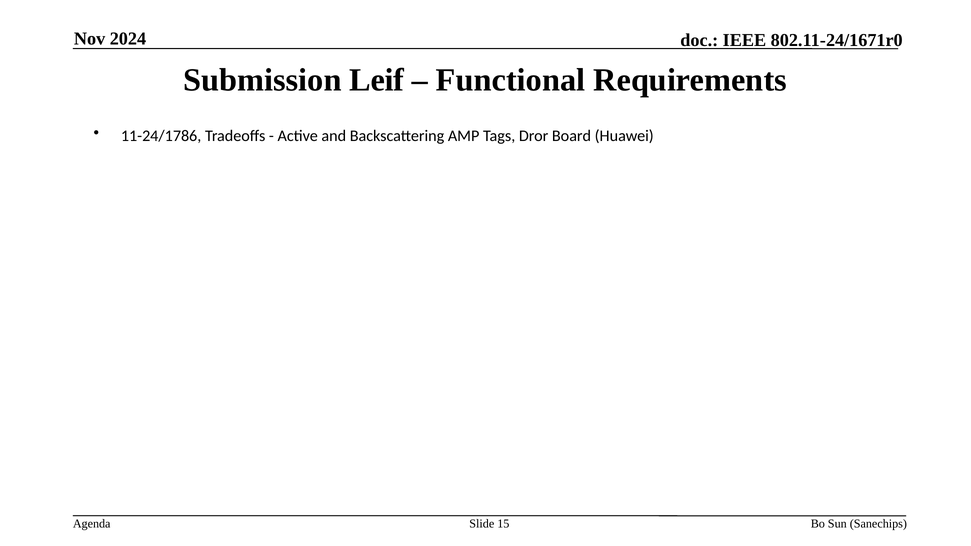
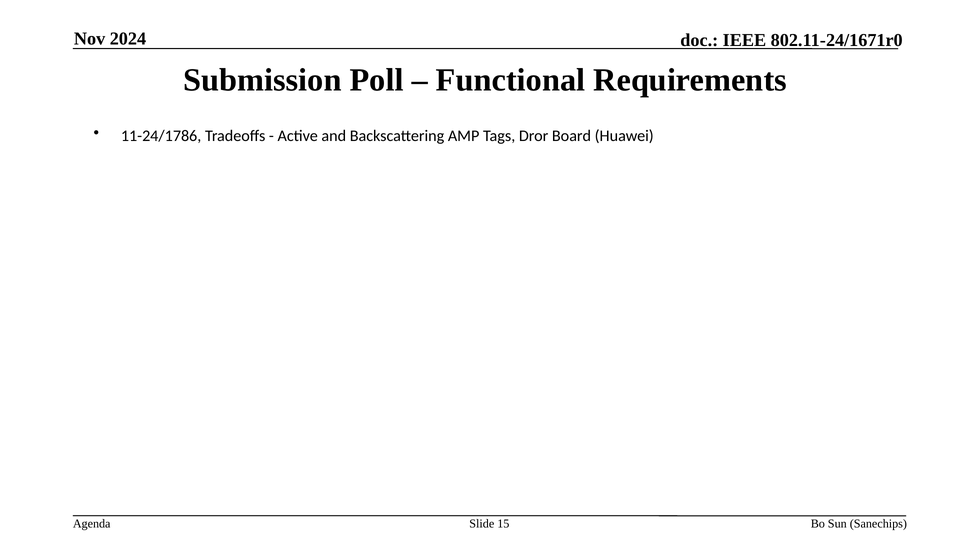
Leif: Leif -> Poll (377, 80)
